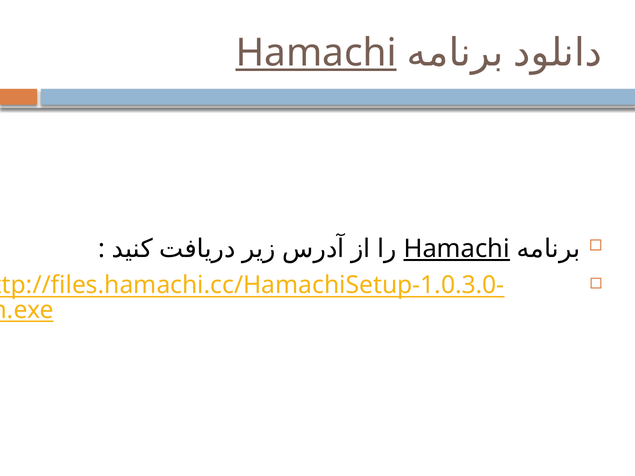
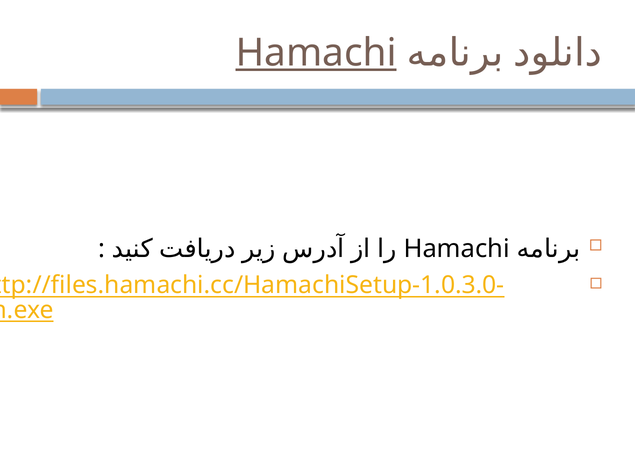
Hamachi underline: present -> none (457, 249)
